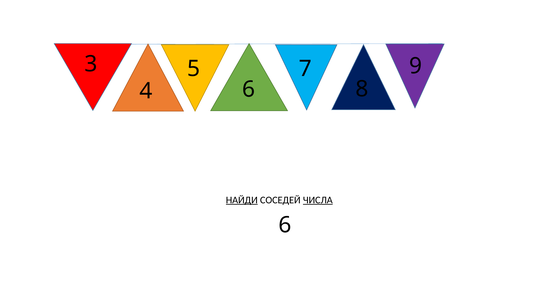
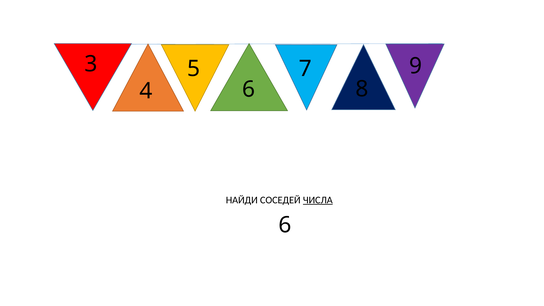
НАЙДИ underline: present -> none (242, 200)
